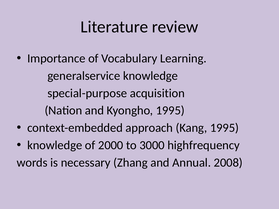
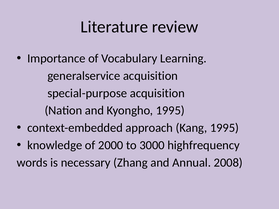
generalservice knowledge: knowledge -> acquisition (150, 76)
